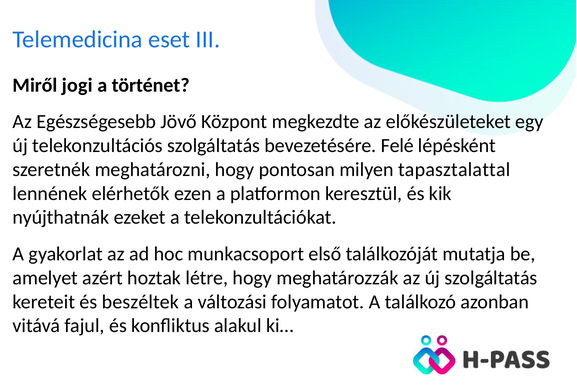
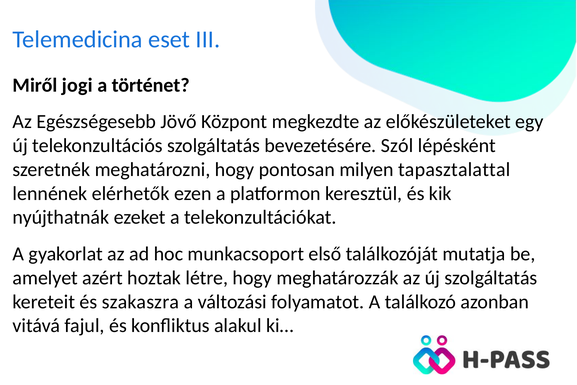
Felé: Felé -> Szól (397, 145)
beszéltek: beszéltek -> szakaszra (140, 302)
